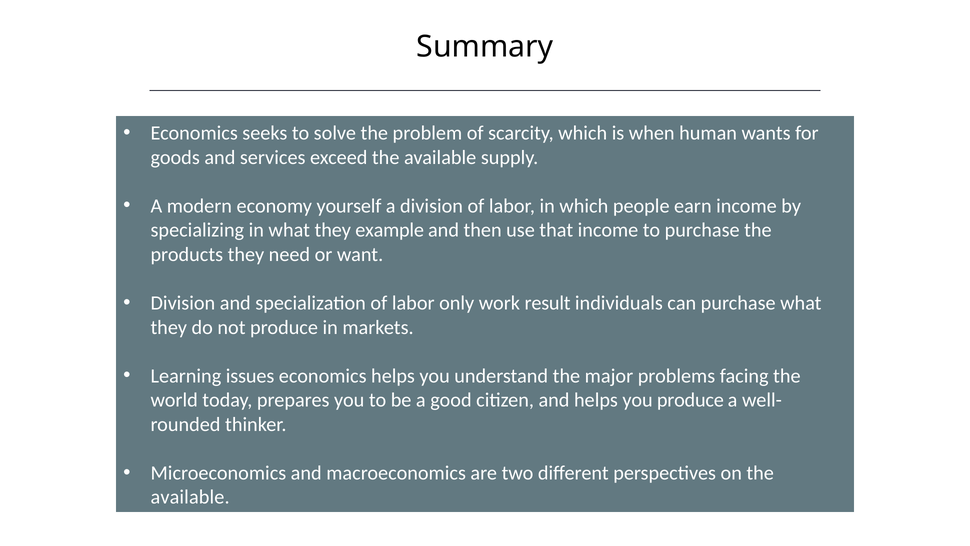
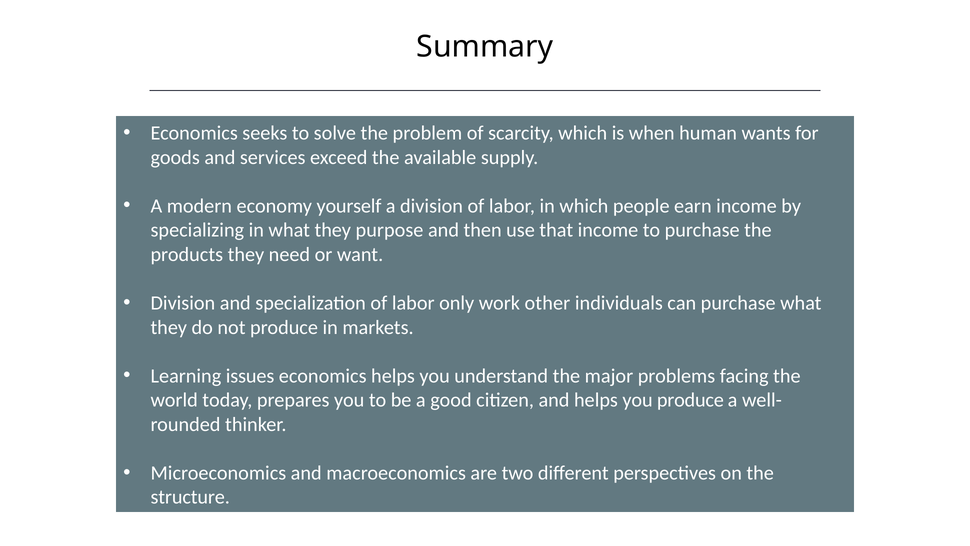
example: example -> purpose (389, 230)
result: result -> other (547, 303)
available: available -> structure (190, 497)
